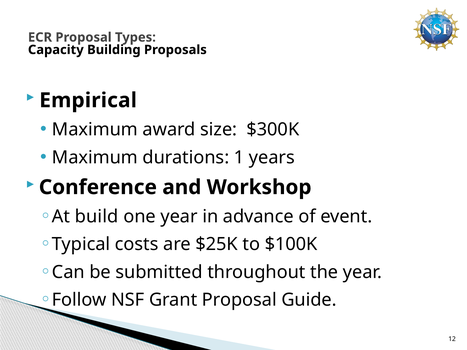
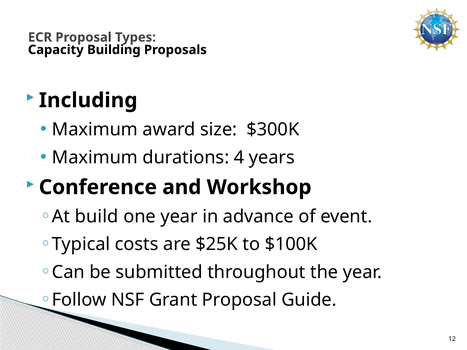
Empirical: Empirical -> Including (88, 100)
1: 1 -> 4 (239, 157)
